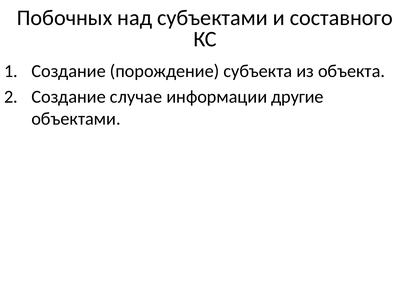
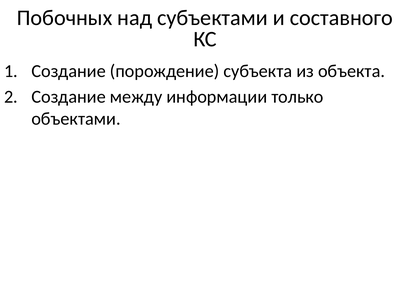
случае: случае -> между (136, 97)
другие: другие -> только (297, 97)
